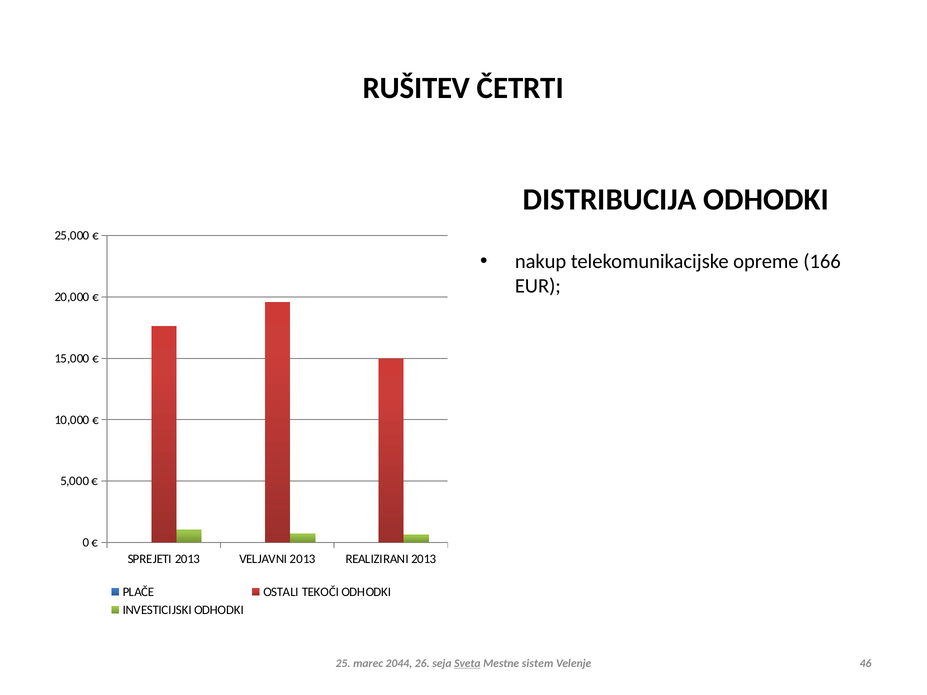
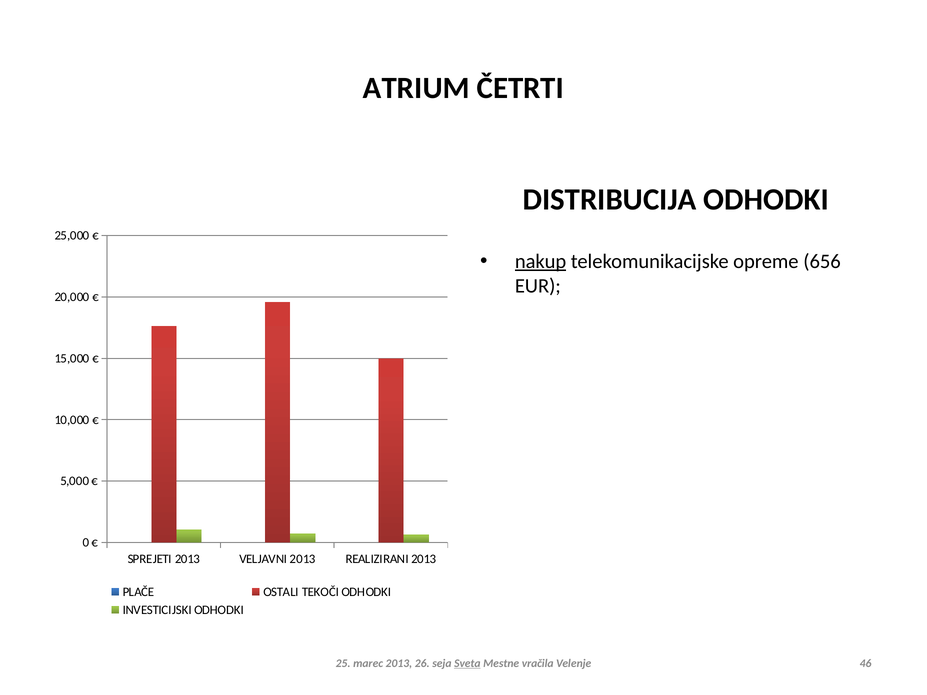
RUŠITEV: RUŠITEV -> ATRIUM (416, 88)
nakup underline: none -> present (541, 262)
166: 166 -> 656 (822, 262)
marec 2044: 2044 -> 2013 (399, 664)
sistem: sistem -> vračila (538, 664)
